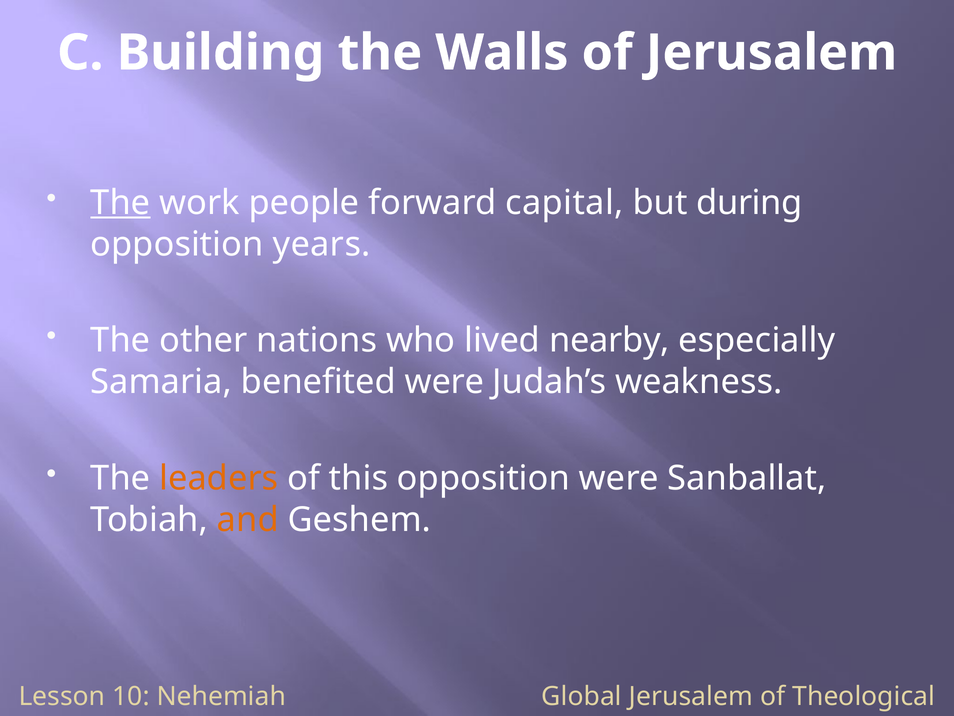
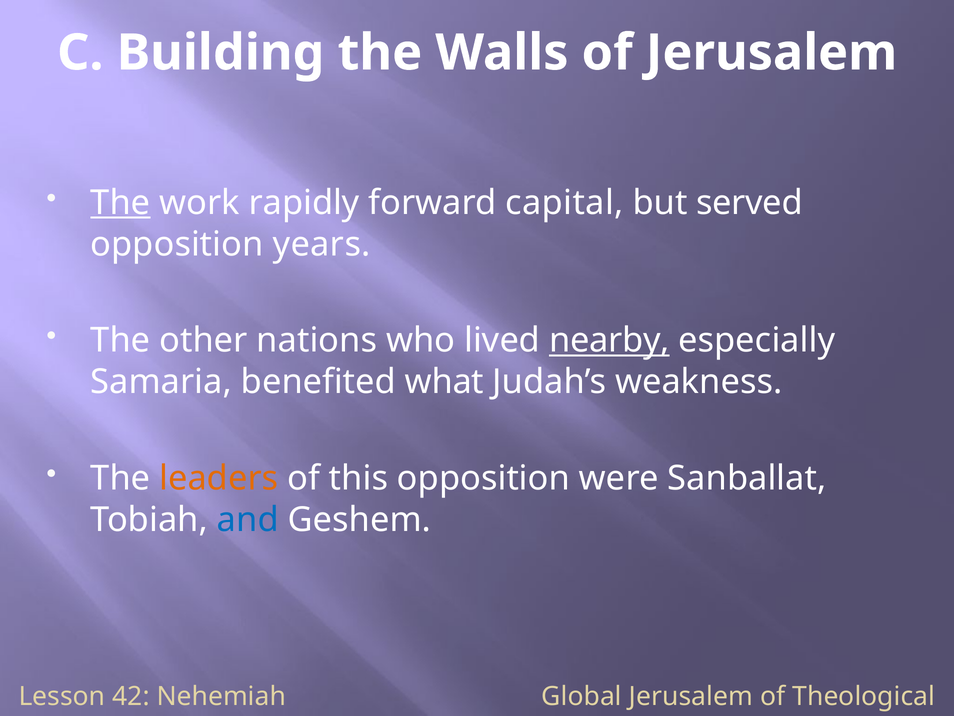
people: people -> rapidly (304, 203)
during: during -> served (749, 203)
nearby underline: none -> present (609, 340)
benefited were: were -> what (444, 382)
and colour: orange -> blue (248, 519)
10: 10 -> 42 (131, 696)
